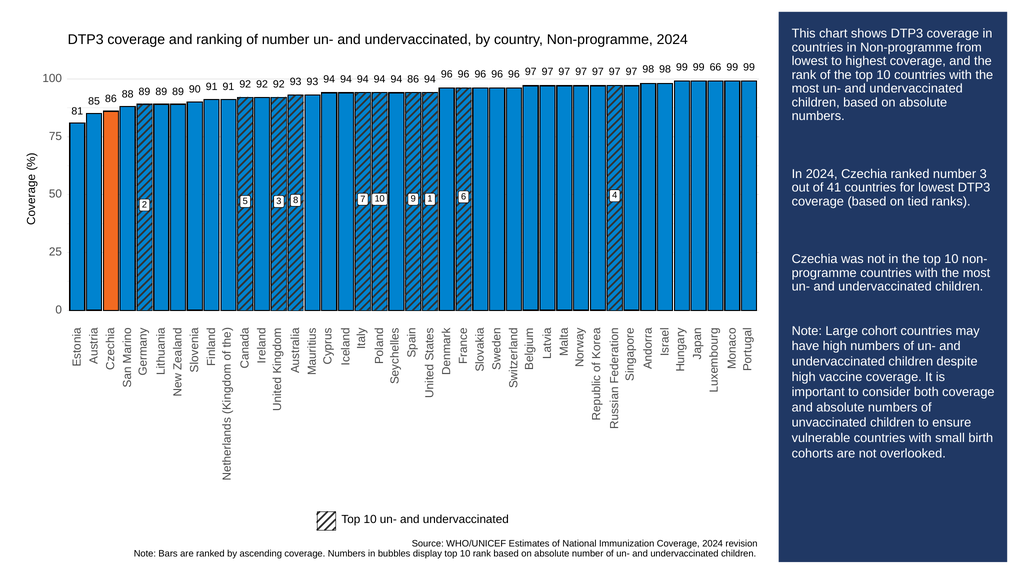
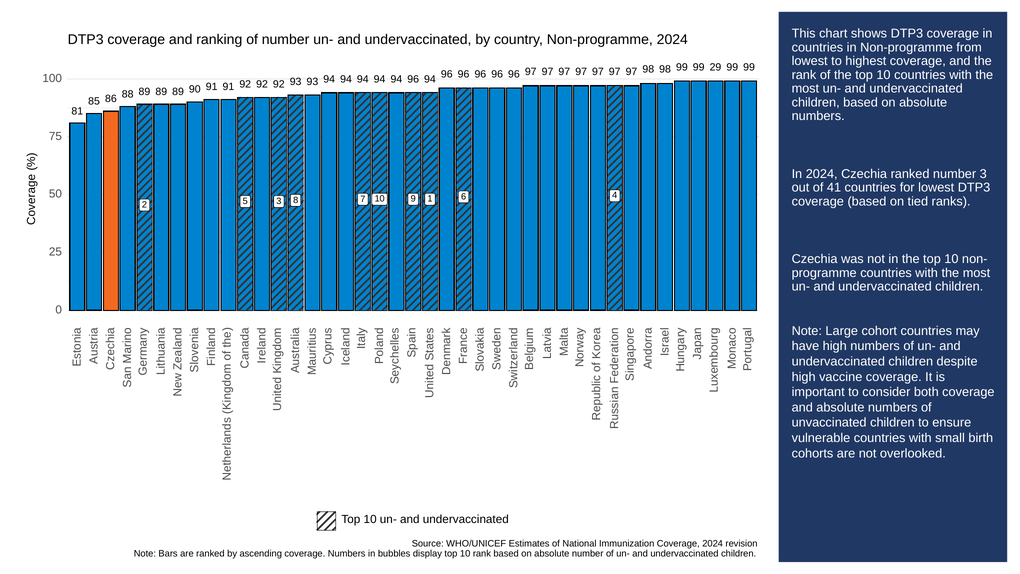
66: 66 -> 29 (715, 67)
86: 86 -> 96 (413, 79)
